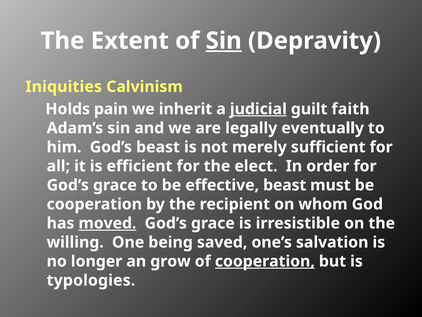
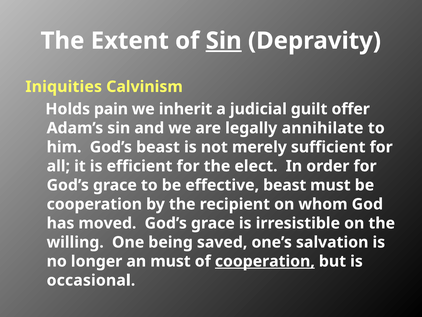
judicial underline: present -> none (258, 109)
faith: faith -> offer (351, 109)
eventually: eventually -> annihilate (323, 128)
moved underline: present -> none (107, 223)
an grow: grow -> must (170, 261)
typologies: typologies -> occasional (91, 280)
